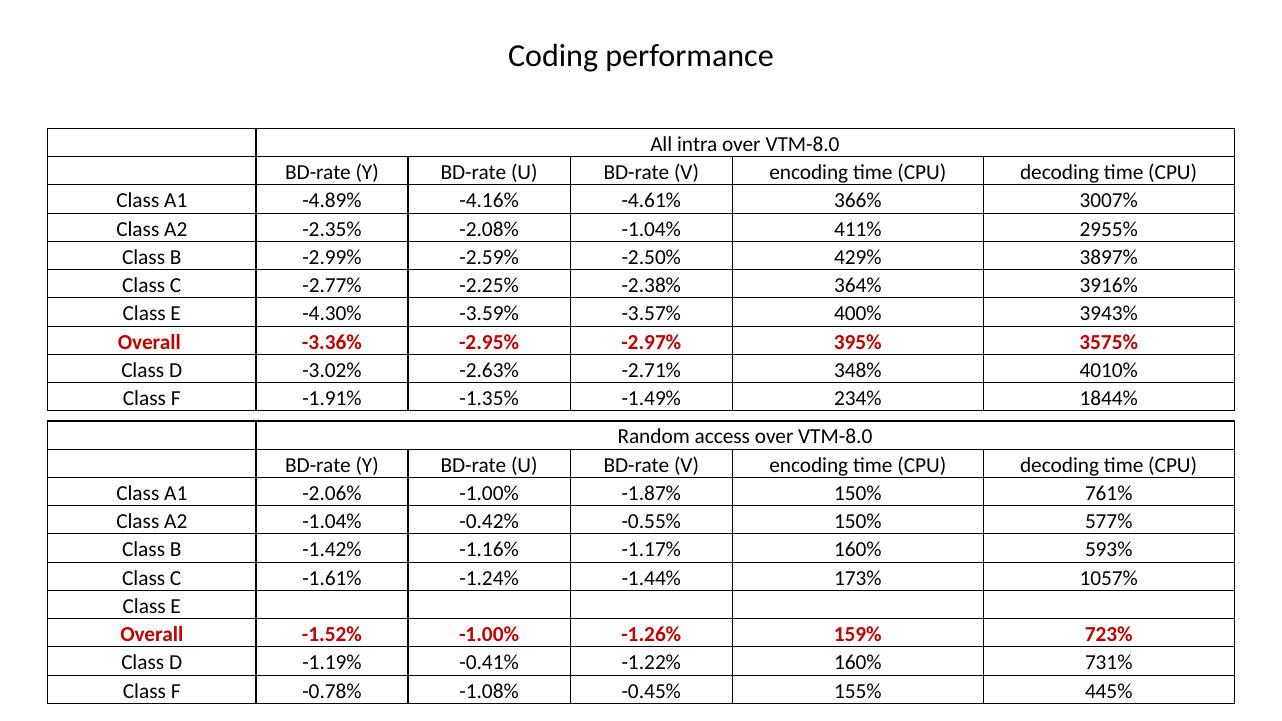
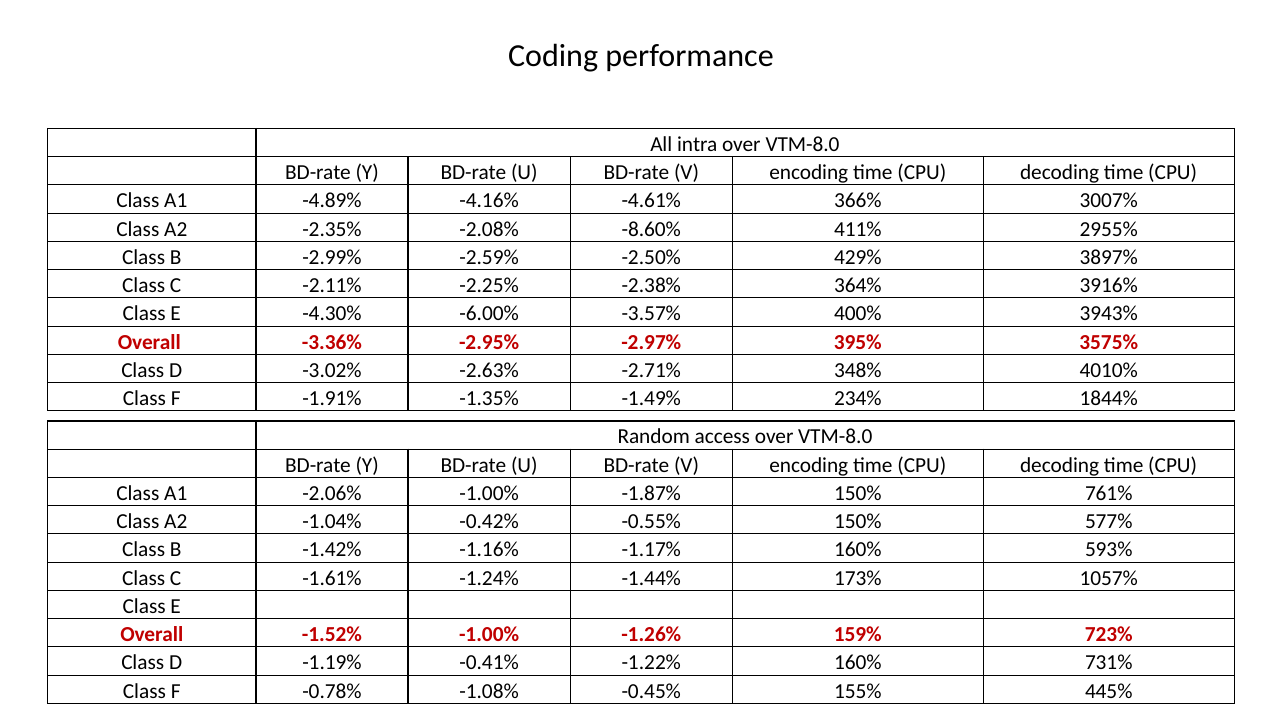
-2.08% -1.04%: -1.04% -> -8.60% (651, 229)
-2.77%: -2.77% -> -2.11% (332, 286)
-3.59%: -3.59% -> -6.00% (489, 314)
